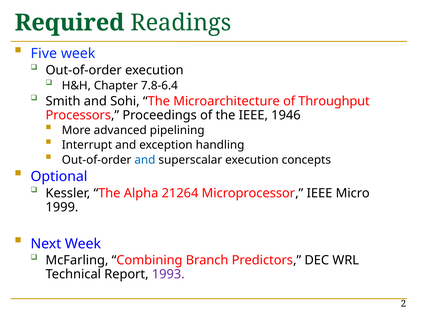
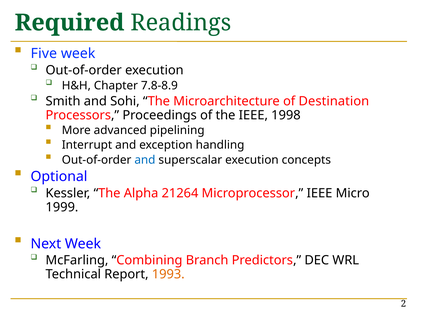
7.8-6.4: 7.8-6.4 -> 7.8-8.9 (159, 85)
Throughput: Throughput -> Destination (334, 101)
1946: 1946 -> 1998 (286, 115)
1993 colour: purple -> orange (168, 274)
